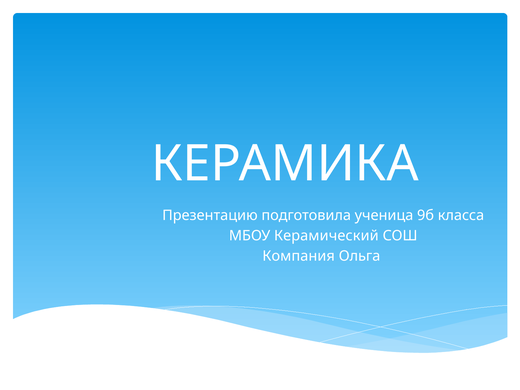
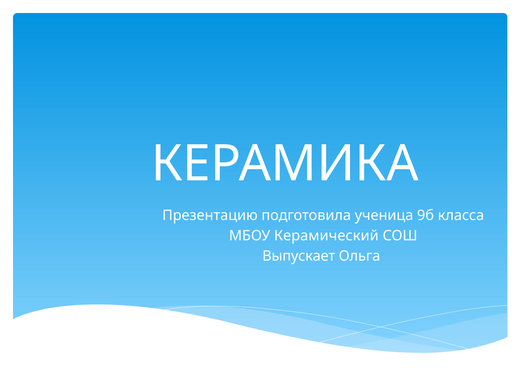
Компания: Компания -> Выпускает (299, 256)
